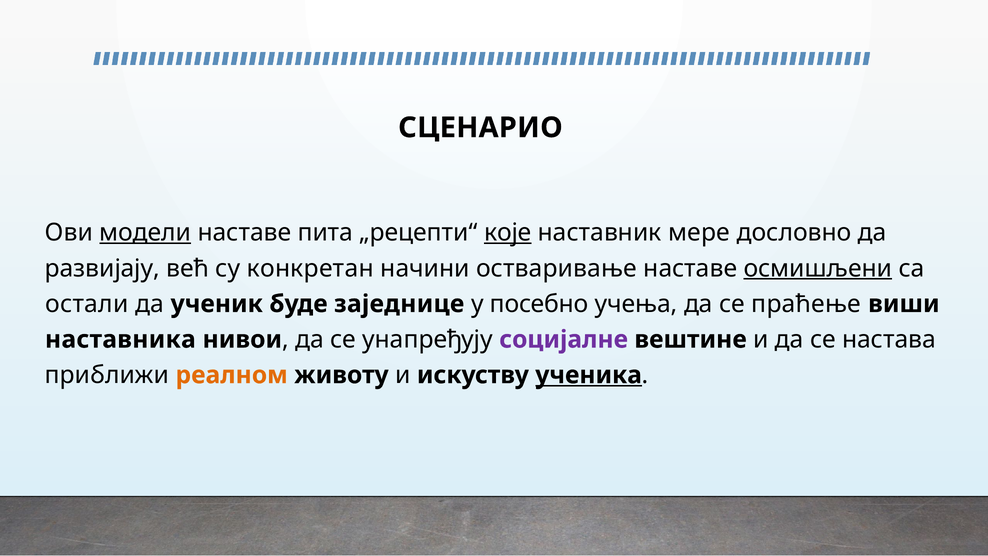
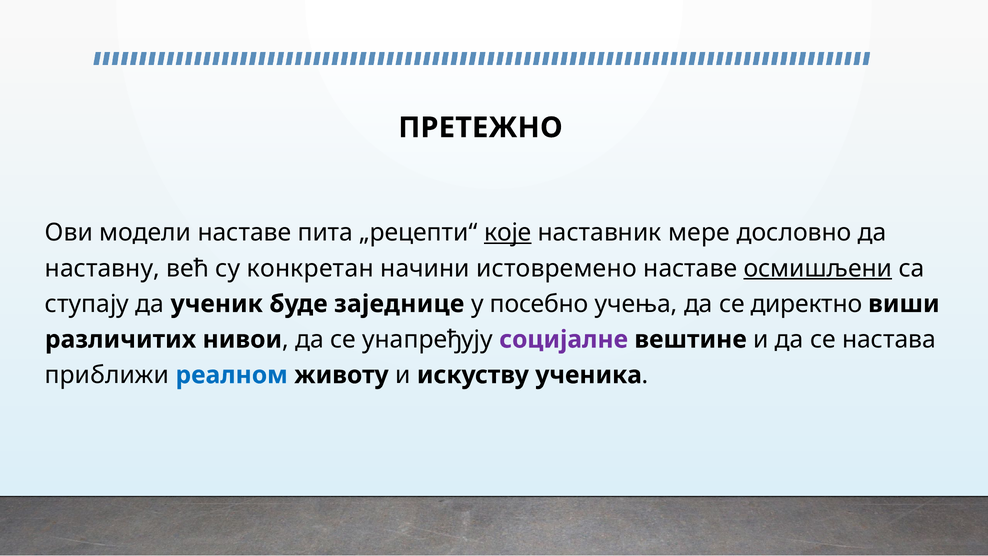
СЦЕНАРИО: СЦЕНАРИО -> ПРЕТЕЖНО (480, 128)
модели underline: present -> none (145, 233)
развијају: развијају -> наставну (102, 268)
остваривање: остваривање -> истовремено (556, 268)
остали: остали -> ступају (87, 304)
праћење: праћење -> директно (806, 304)
наставника: наставника -> различитих (120, 339)
реалном colour: orange -> blue (232, 375)
ученика underline: present -> none (589, 375)
